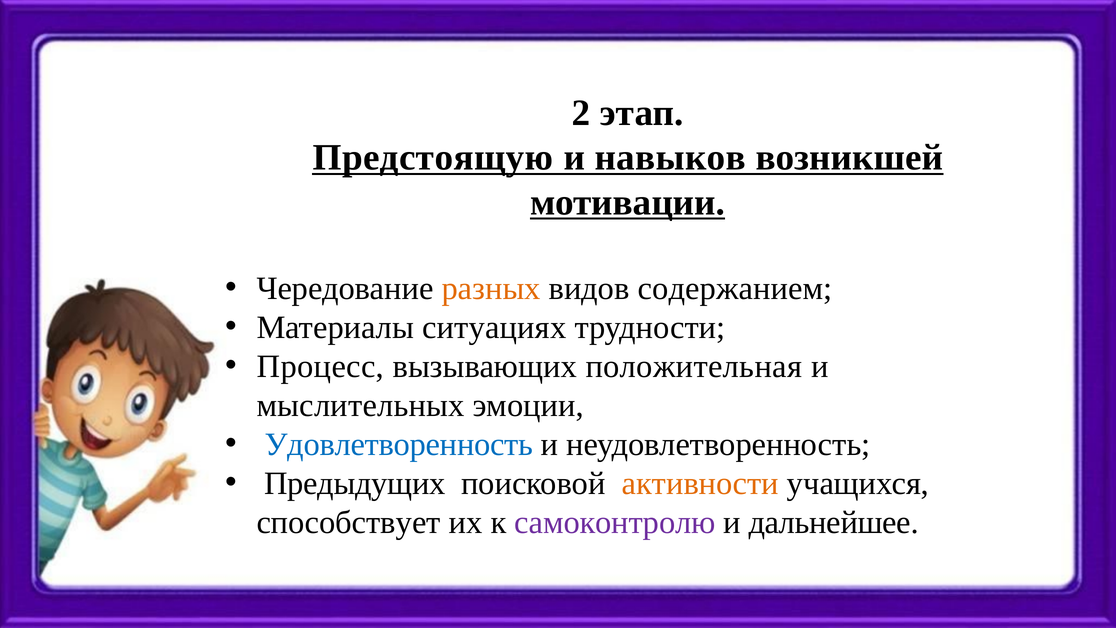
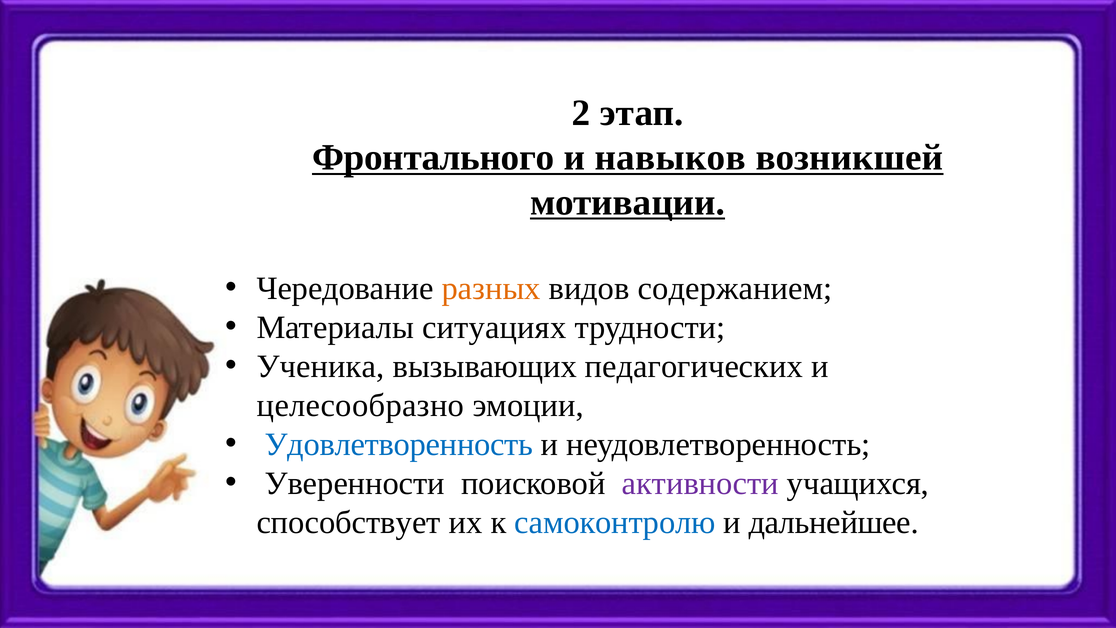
Предстоящую: Предстоящую -> Фронтального (433, 158)
Процесс: Процесс -> Ученика (321, 366)
положительная: положительная -> педагогических (694, 366)
мыслительных: мыслительных -> целесообразно (361, 405)
Предыдущих: Предыдущих -> Уверенности (355, 483)
активности colour: orange -> purple (700, 483)
самоконтролю colour: purple -> blue (615, 522)
